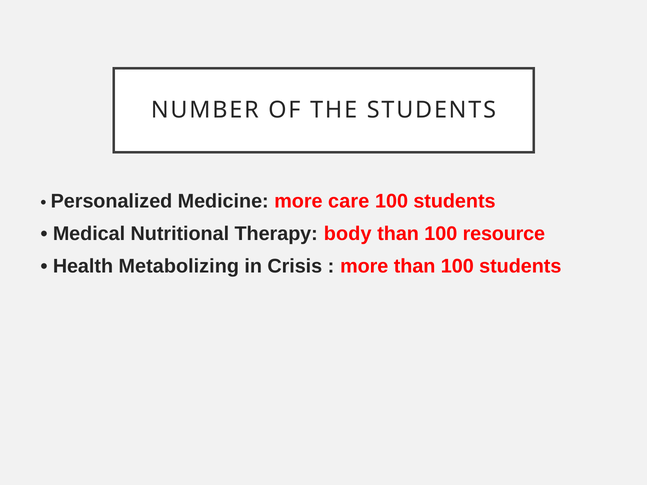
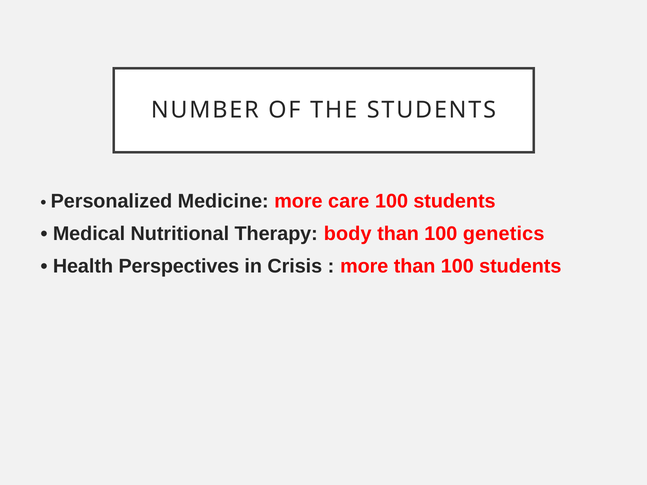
resource: resource -> genetics (504, 234)
Metabolizing: Metabolizing -> Perspectives (179, 267)
